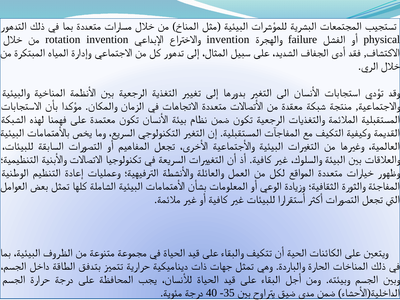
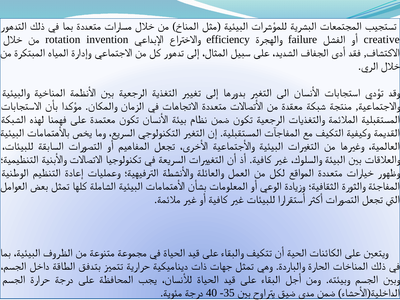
invention: invention -> efficiency (228, 39)
physical: physical -> creative (382, 39)
